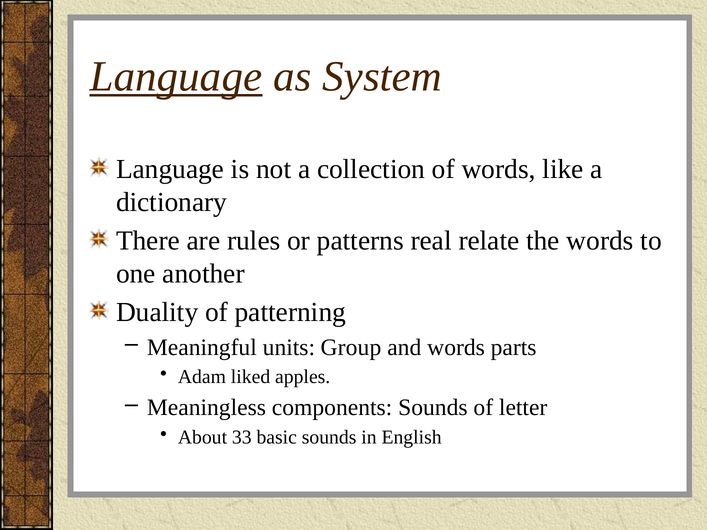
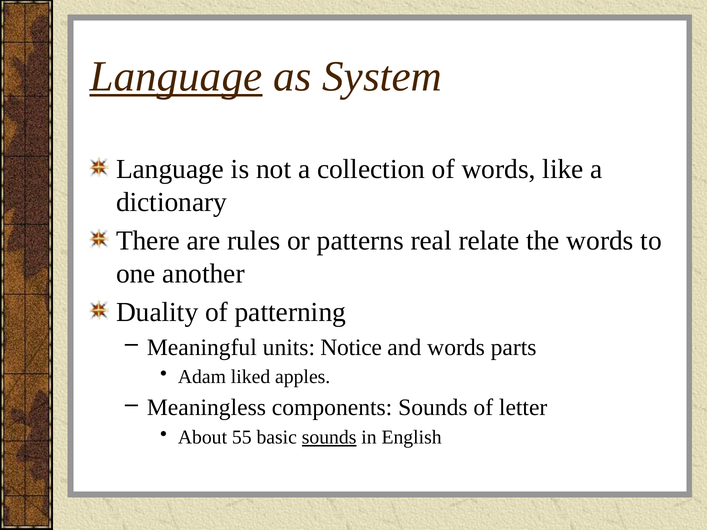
Group: Group -> Notice (351, 347)
33: 33 -> 55 (242, 437)
sounds underline: none -> present (329, 437)
